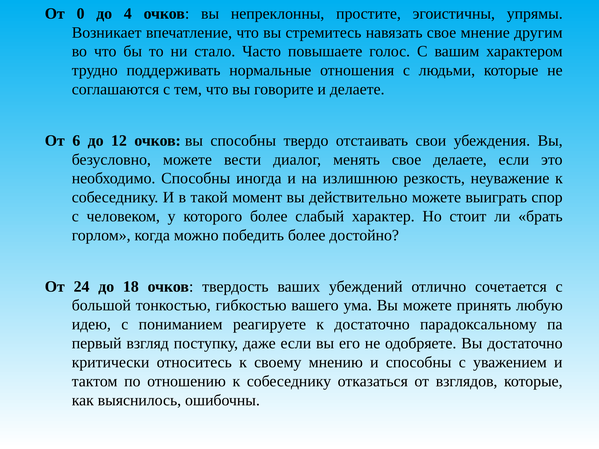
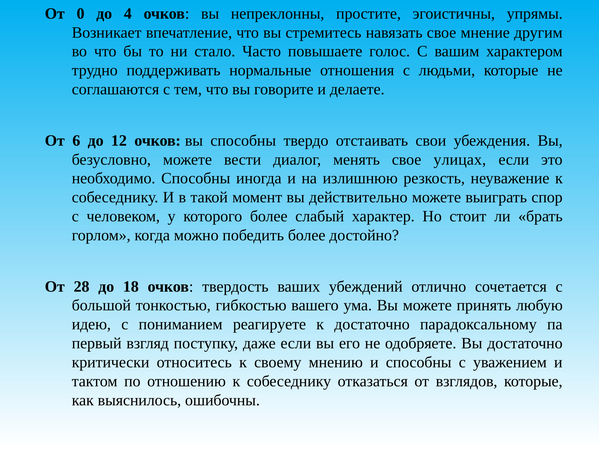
свое делаете: делаете -> улицах (460, 160)
24: 24 -> 28 (82, 287)
